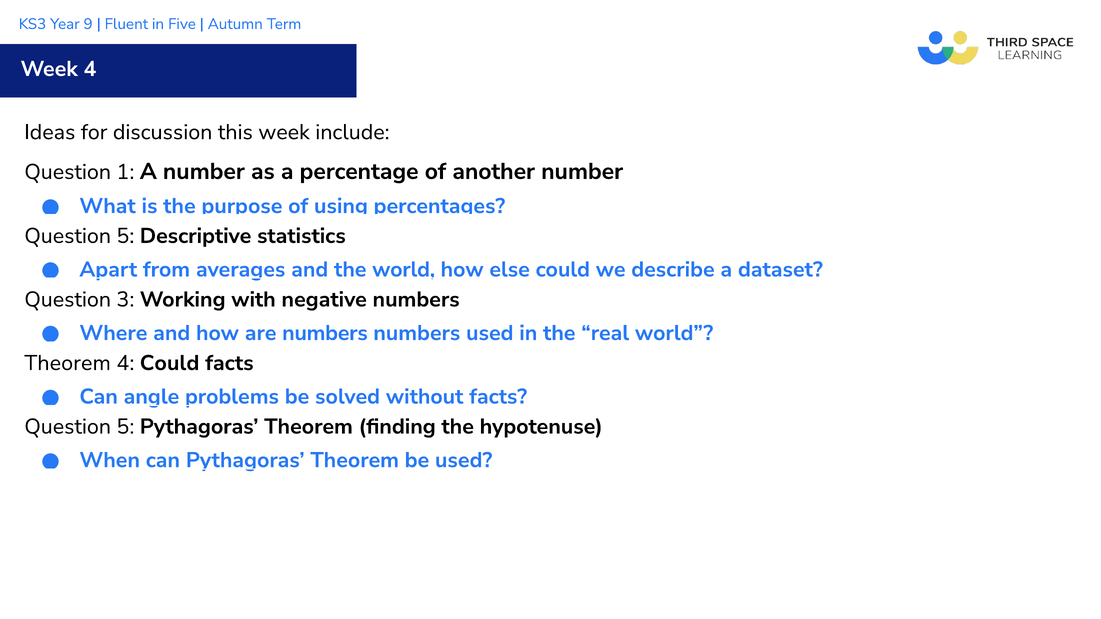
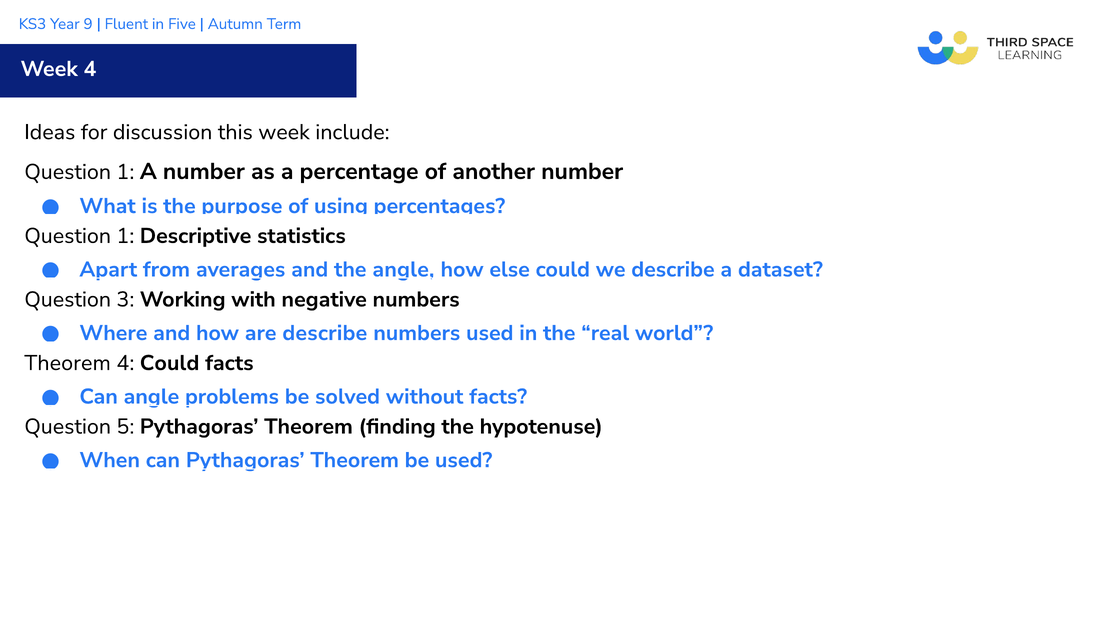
5: 5 -> 1 (125, 236)
the world: world -> angle (403, 270)
are numbers: numbers -> describe (325, 333)
